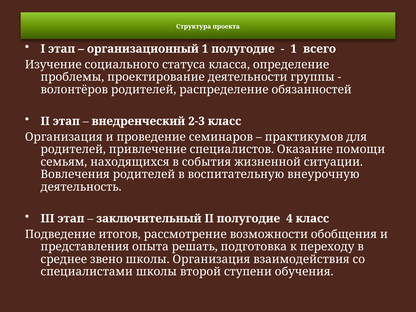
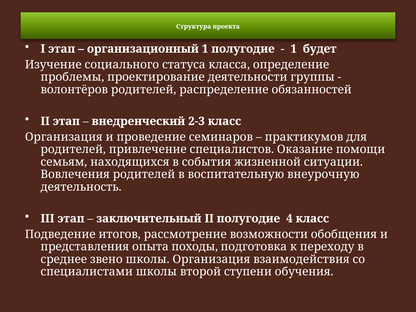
всего: всего -> будет (320, 49)
решать: решать -> походы (195, 247)
